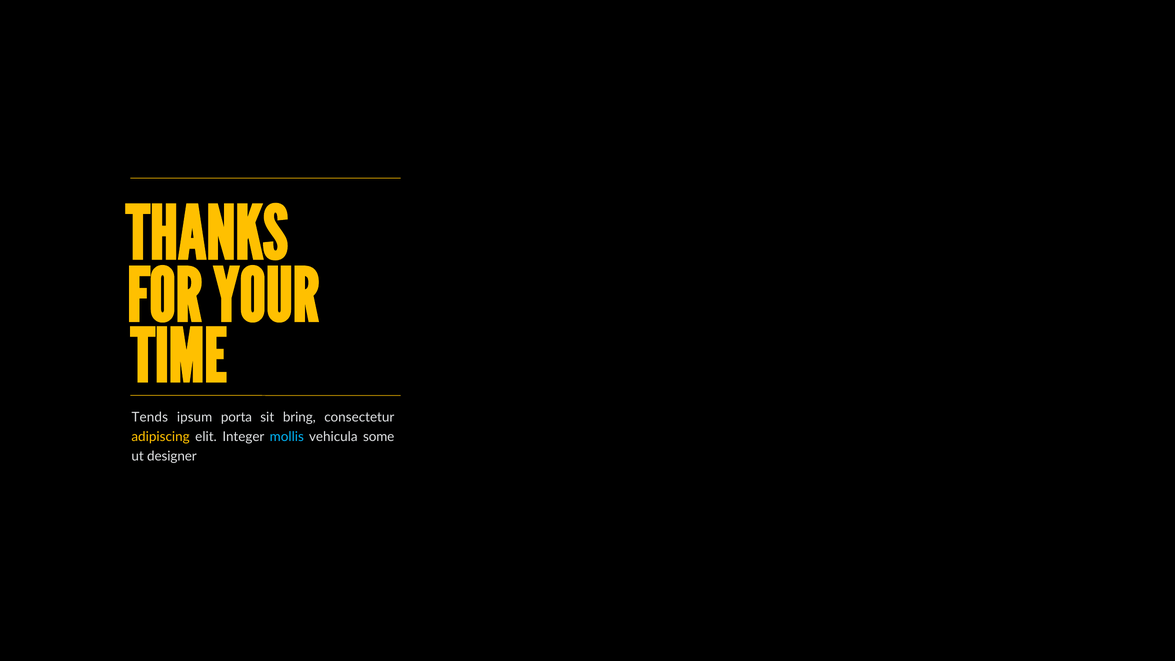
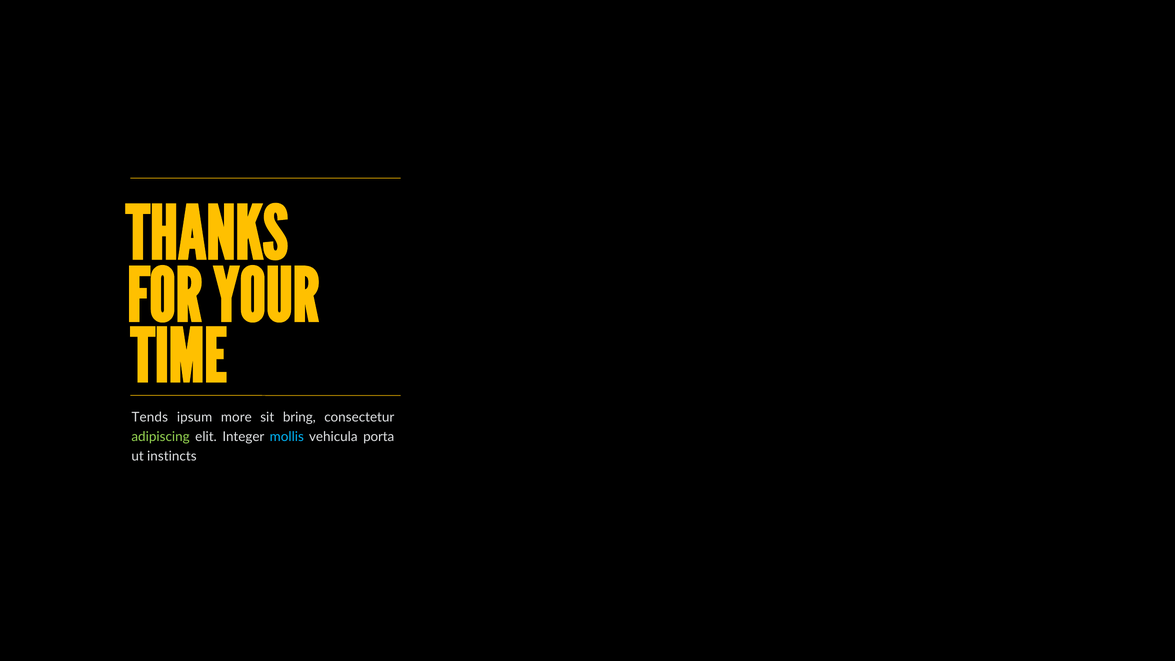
porta: porta -> more (236, 417)
adipiscing colour: yellow -> light green (161, 437)
some: some -> porta (379, 437)
designer: designer -> instincts (172, 456)
